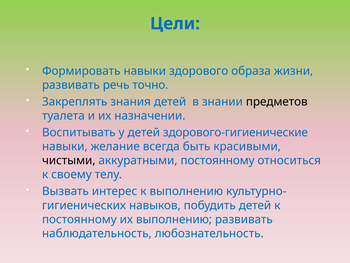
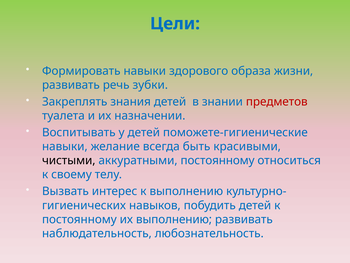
точно: точно -> зубки (150, 85)
предметов colour: black -> red (277, 102)
здорового-гигиенические: здорового-гигиенические -> поможете-гигиенические (235, 132)
